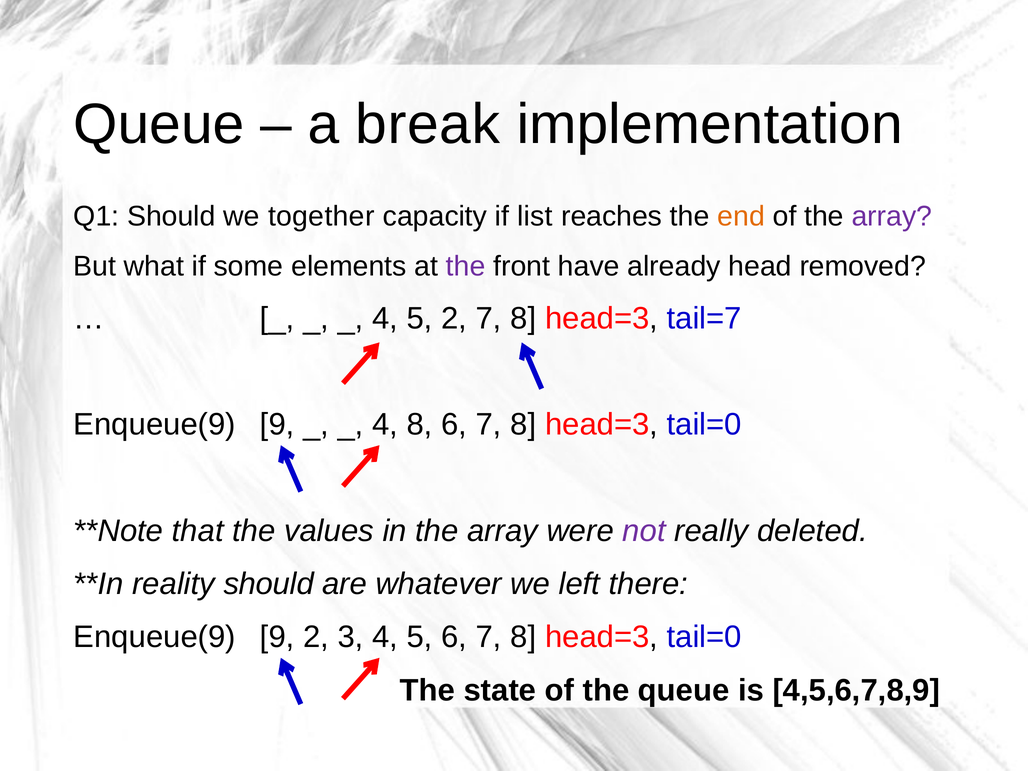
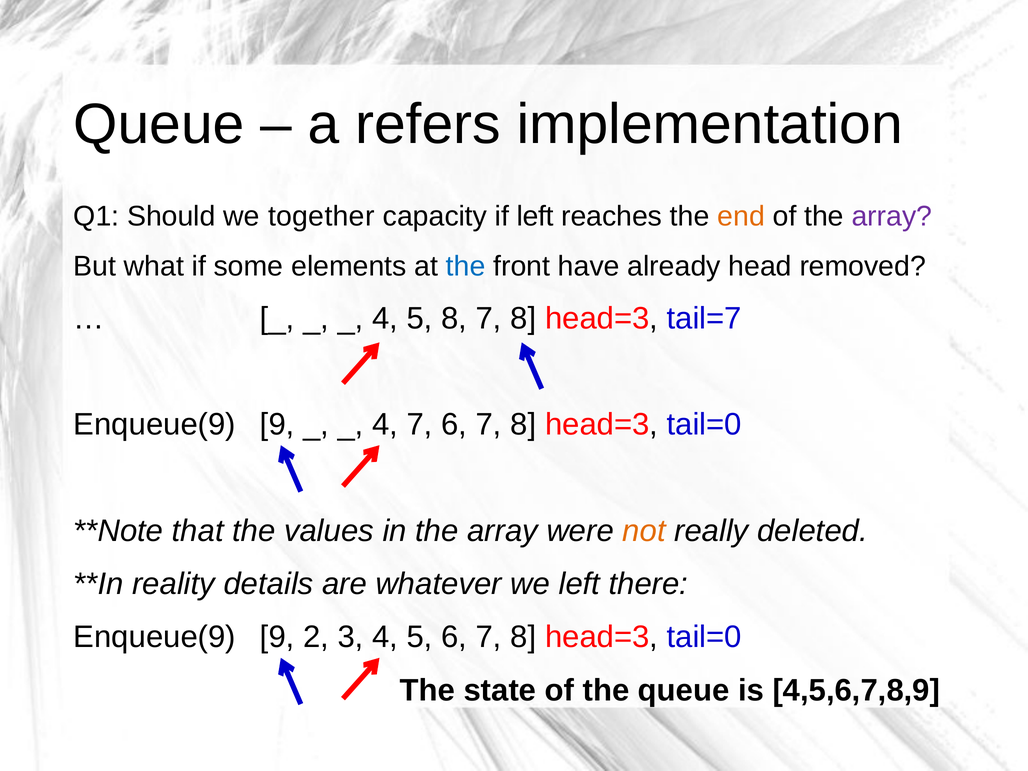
break: break -> refers (428, 124)
if list: list -> left (535, 216)
the colour: purple -> blue (466, 267)
5 2: 2 -> 8 (454, 318)
4 8: 8 -> 7 (420, 425)
not colour: purple -> orange (644, 531)
reality should: should -> details (269, 584)
